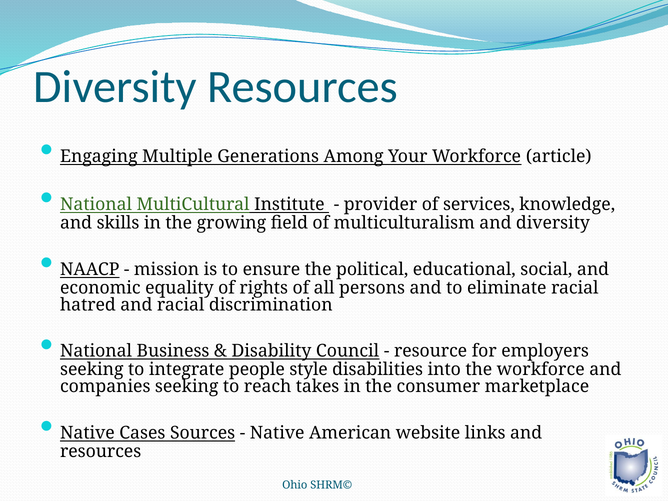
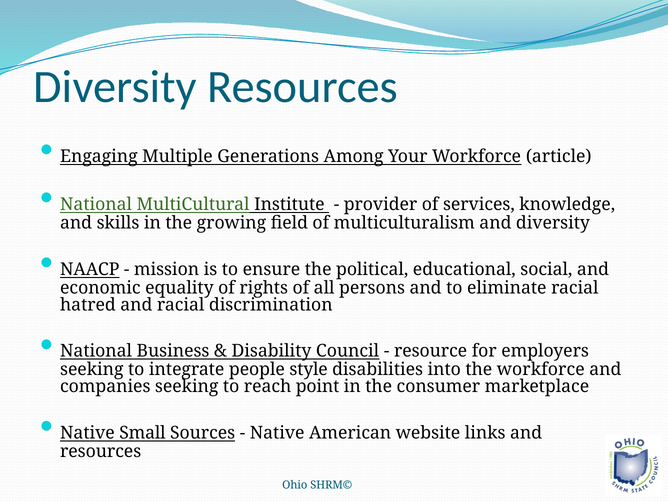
takes: takes -> point (318, 386)
Cases: Cases -> Small (142, 433)
